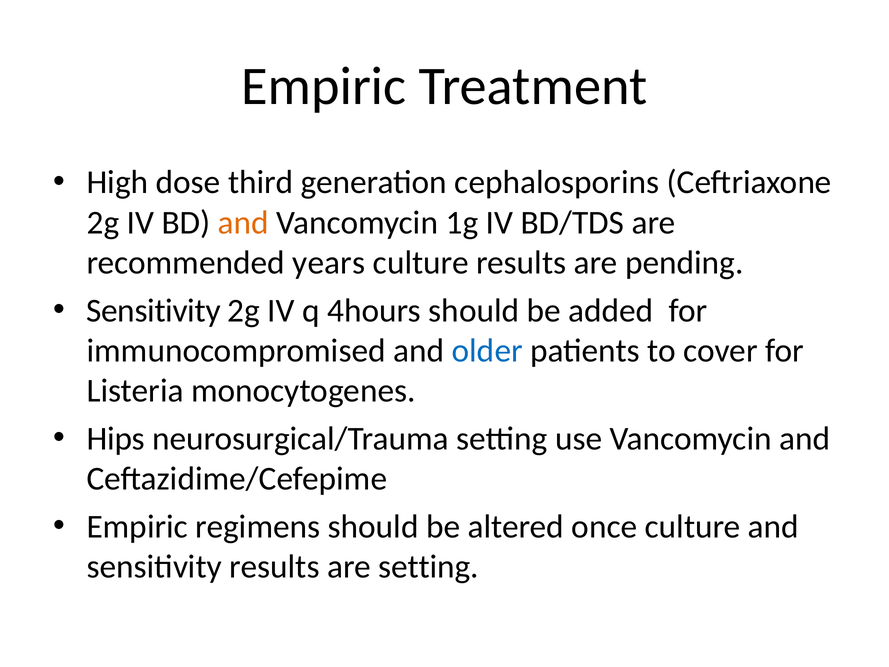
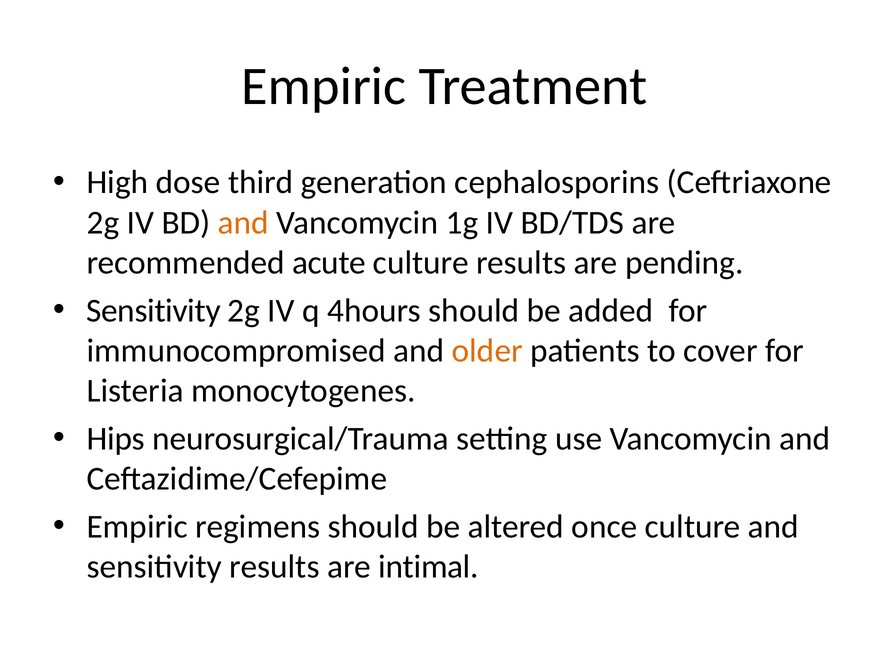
years: years -> acute (329, 262)
older colour: blue -> orange (487, 350)
are setting: setting -> intimal (429, 566)
